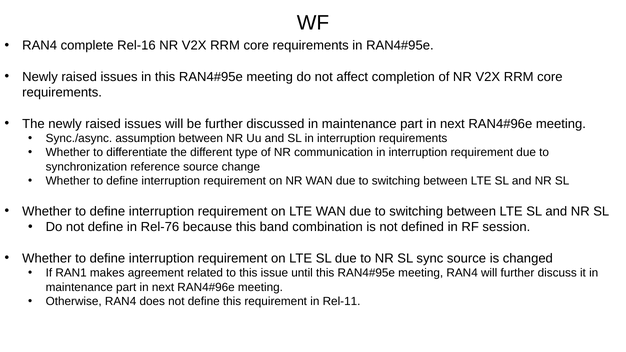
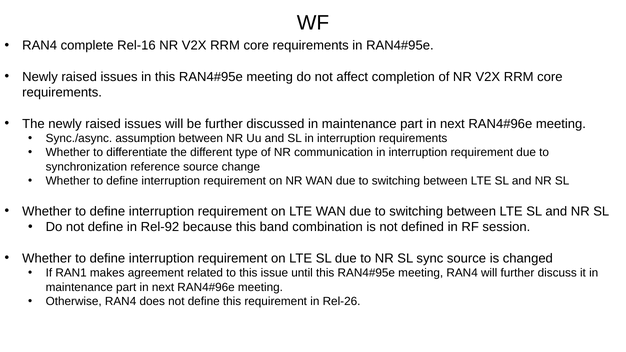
Rel-76: Rel-76 -> Rel-92 (160, 227)
Rel-11: Rel-11 -> Rel-26 (342, 301)
